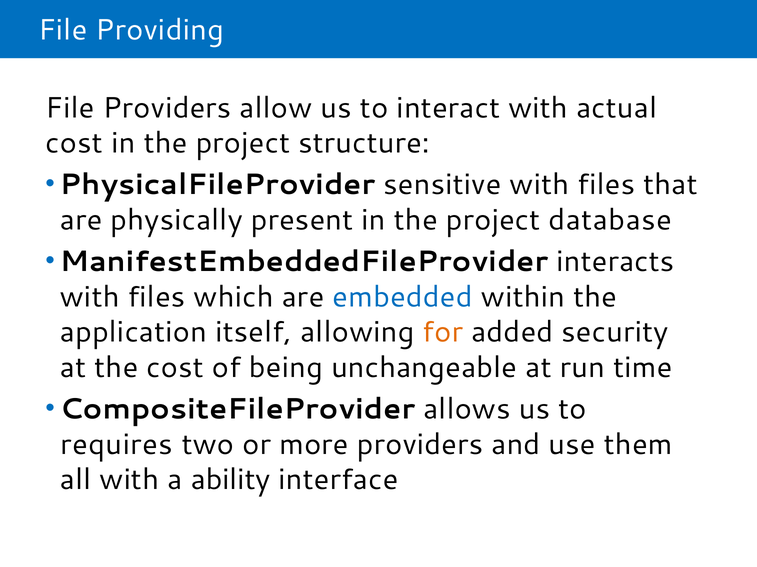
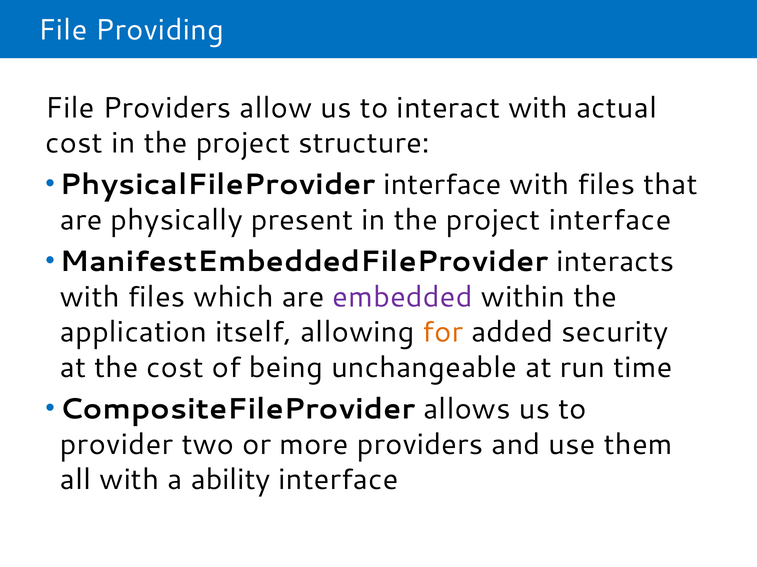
PhysicalFileProvider sensitive: sensitive -> interface (442, 185)
project database: database -> interface (610, 220)
embedded colour: blue -> purple (403, 297)
requires: requires -> provider (117, 445)
